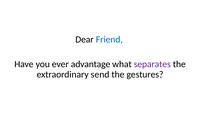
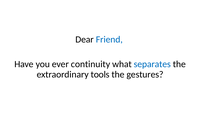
advantage: advantage -> continuity (91, 64)
separates colour: purple -> blue (152, 64)
send: send -> tools (100, 74)
